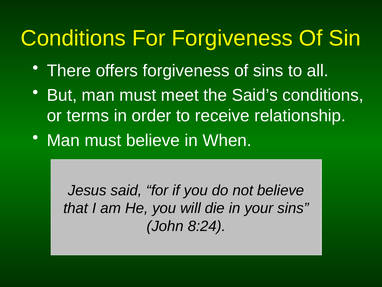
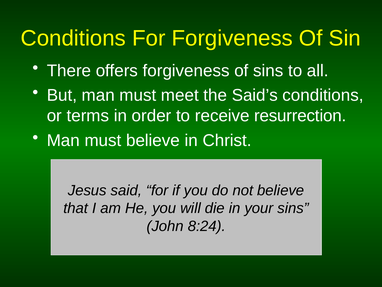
relationship: relationship -> resurrection (300, 116)
When: When -> Christ (227, 140)
